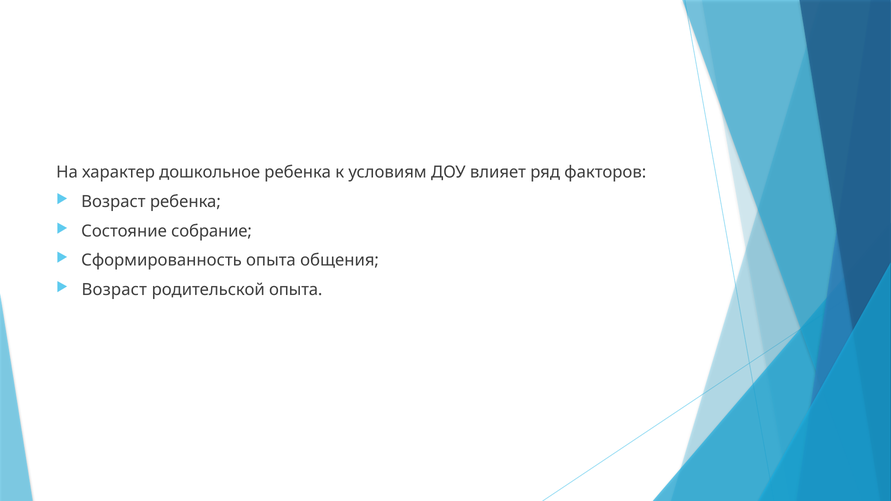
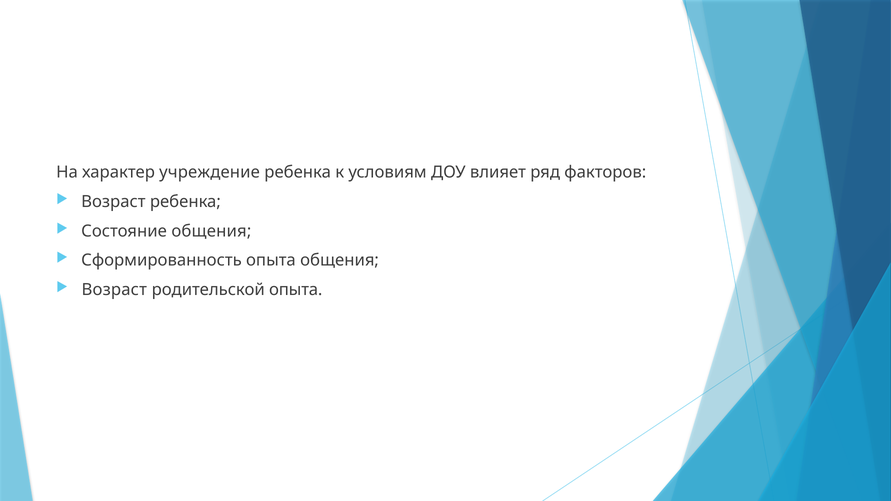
дошкольное: дошкольное -> учреждение (210, 172)
Состояние собрание: собрание -> общения (211, 231)
